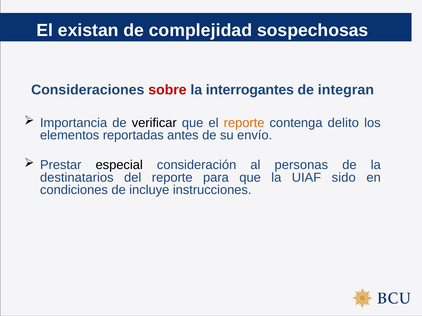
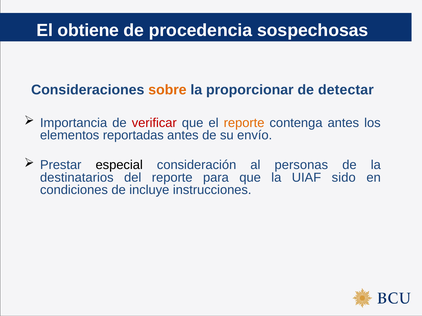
existan: existan -> obtiene (88, 30)
complejidad: complejidad -> procedencia (201, 30)
sobre colour: red -> orange (167, 90)
interrogantes: interrogantes -> proporcionar (250, 90)
integran: integran -> detectar (346, 90)
verificar colour: black -> red (154, 123)
contenga delito: delito -> antes (343, 123)
